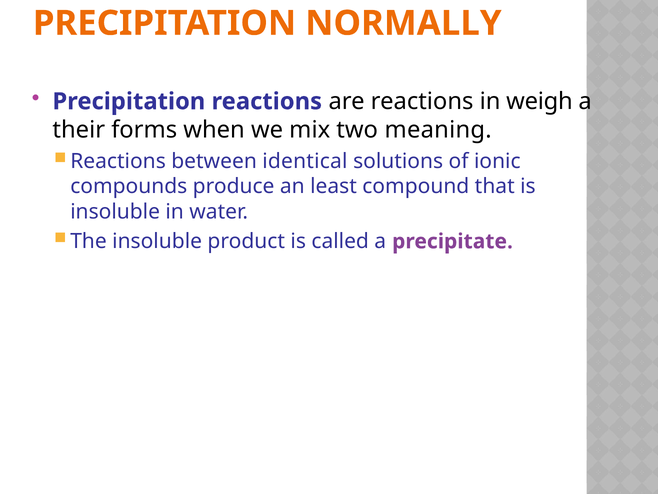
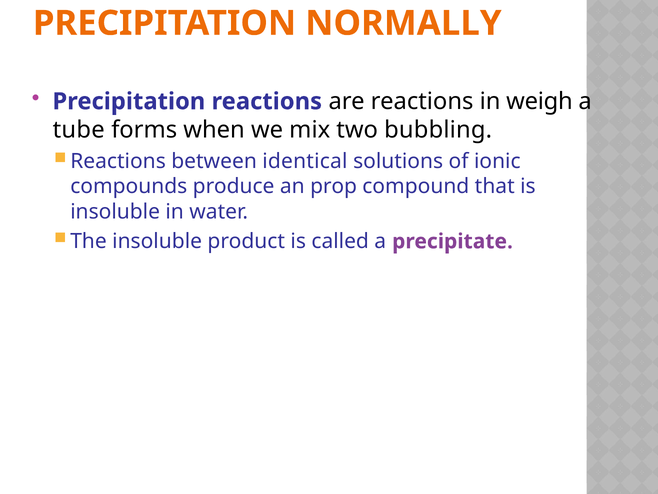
their: their -> tube (79, 130)
meaning: meaning -> bubbling (438, 130)
least: least -> prop (334, 186)
